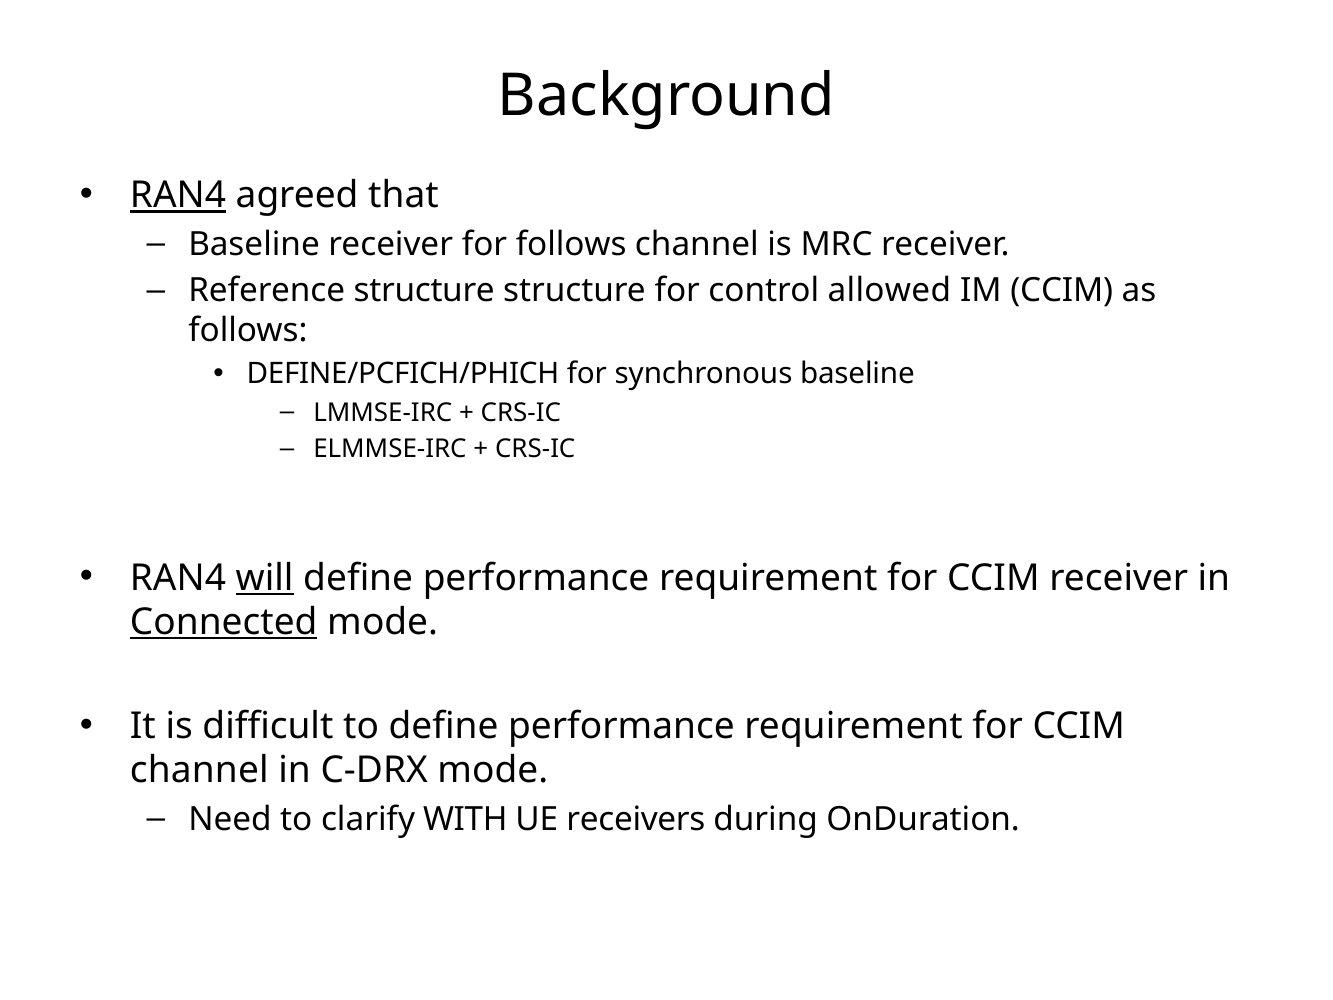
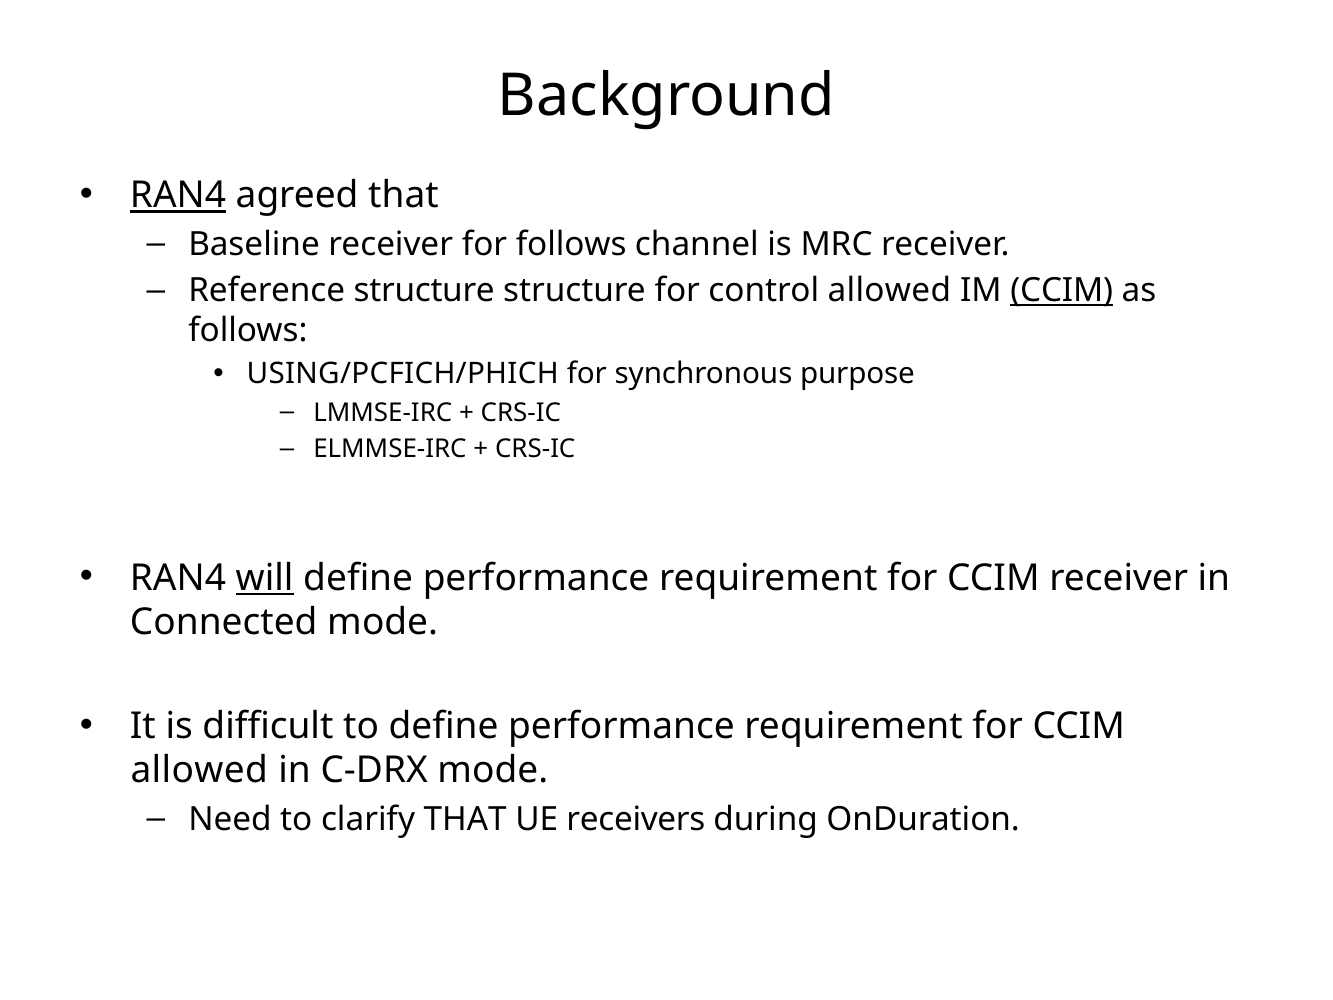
CCIM underline: none -> present (1062, 291)
DEFINE/PCFICH/PHICH: DEFINE/PCFICH/PHICH -> USING/PCFICH/PHICH (403, 374)
synchronous baseline: baseline -> purpose (857, 374)
Connected underline: present -> none (224, 622)
channel: channel -> allowed (199, 770)
clarify WITH: WITH -> THAT (465, 819)
